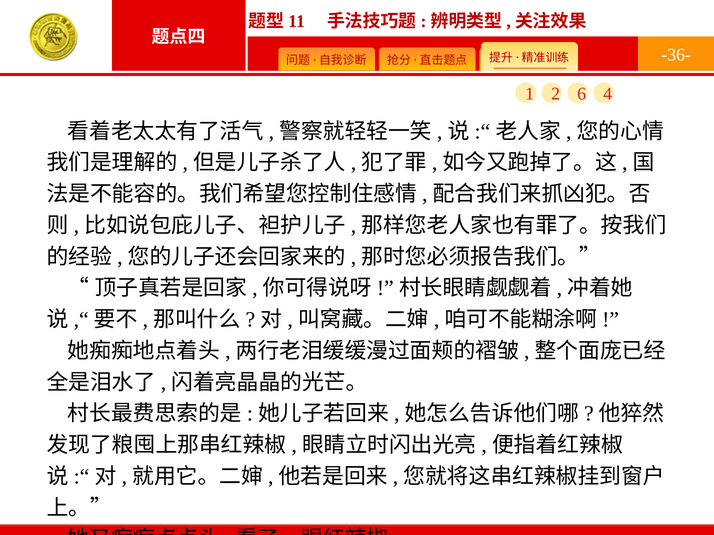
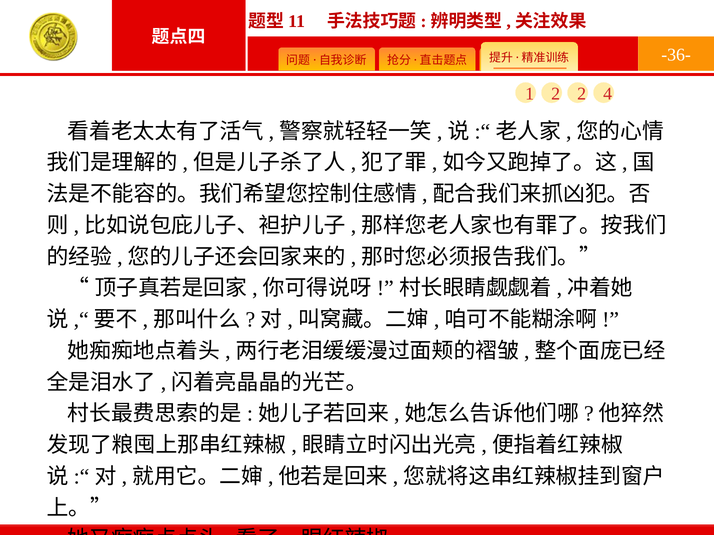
2 6: 6 -> 2 (582, 94)
